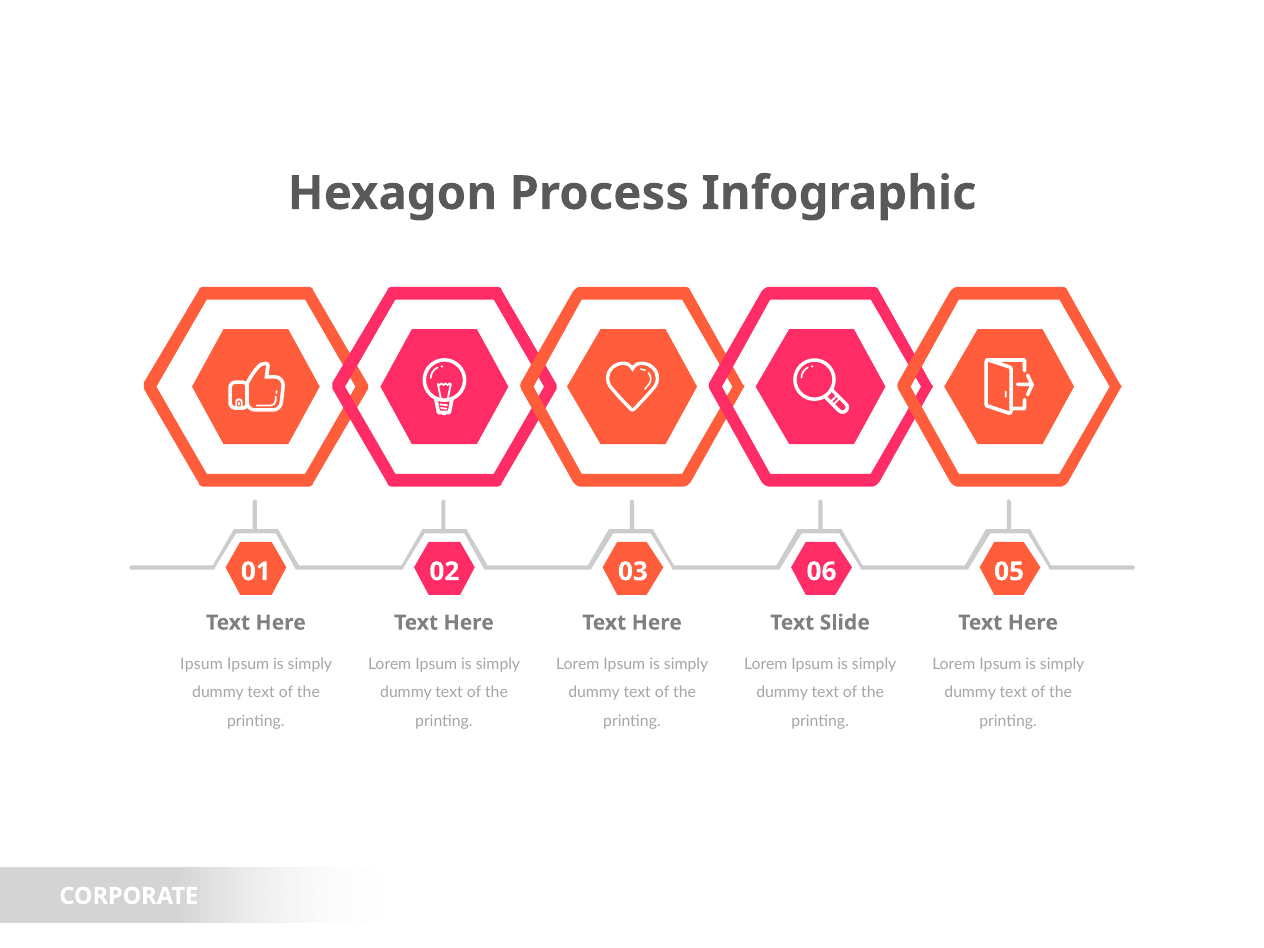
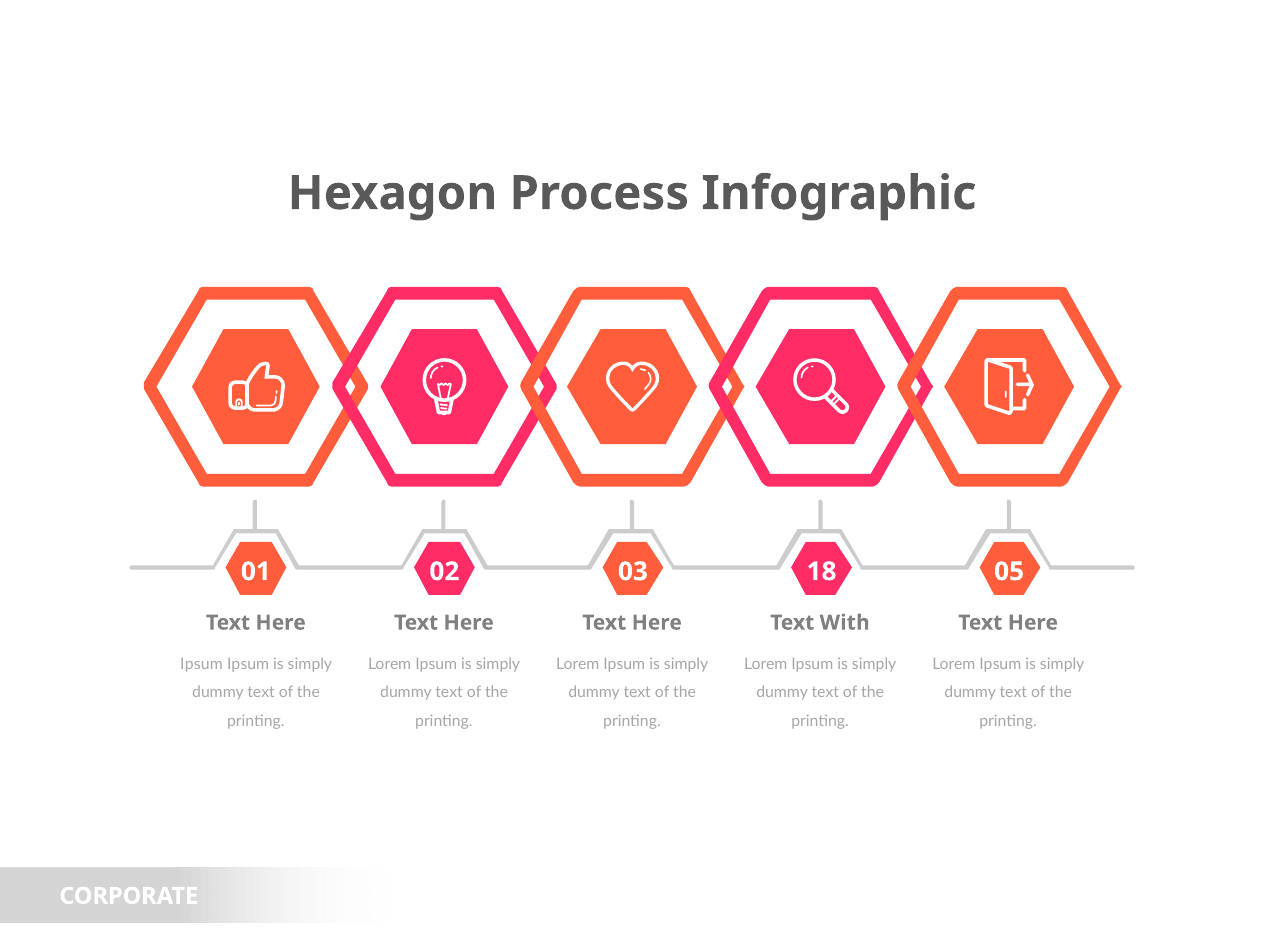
06: 06 -> 18 (822, 572)
Slide: Slide -> With (845, 623)
